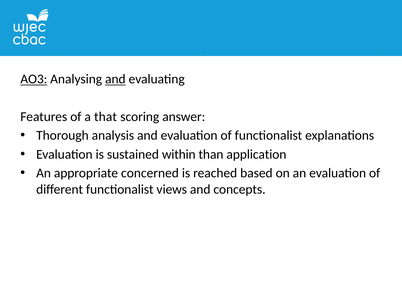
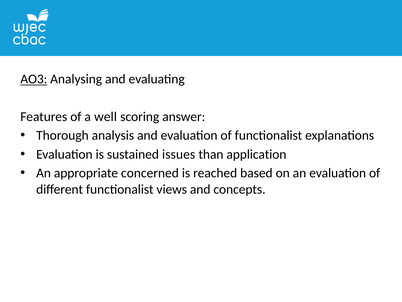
and underline: present -> none (115, 79)
that: that -> well (106, 117)
within: within -> issues (179, 154)
